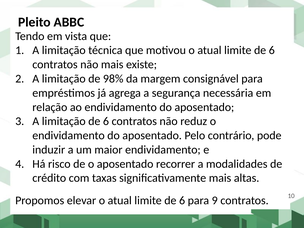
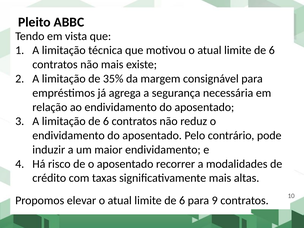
98%: 98% -> 35% (113, 79)
